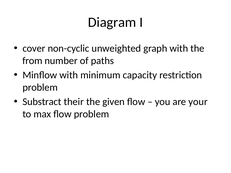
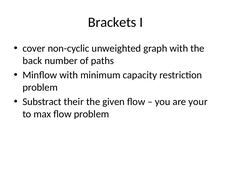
Diagram: Diagram -> Brackets (112, 22)
from: from -> back (32, 61)
